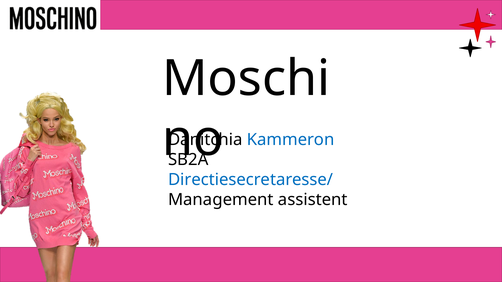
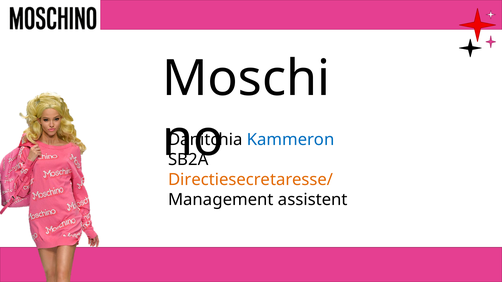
Directiesecretaresse/ colour: blue -> orange (251, 180)
